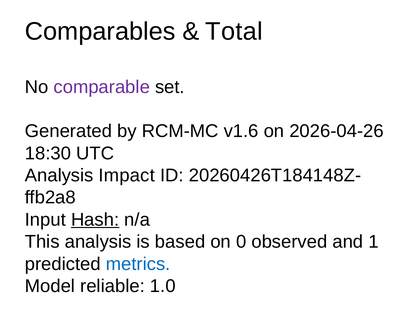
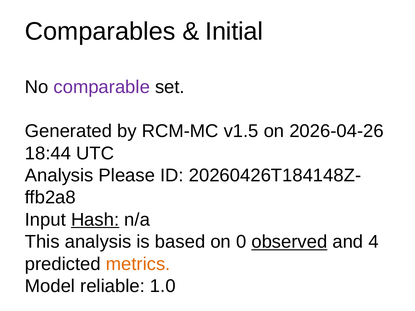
Total: Total -> Initial (234, 31)
v1.6: v1.6 -> v1.5 (241, 131)
18:30: 18:30 -> 18:44 (48, 153)
Impact: Impact -> Please (127, 176)
observed underline: none -> present (289, 242)
1: 1 -> 4 (374, 242)
metrics colour: blue -> orange (138, 264)
